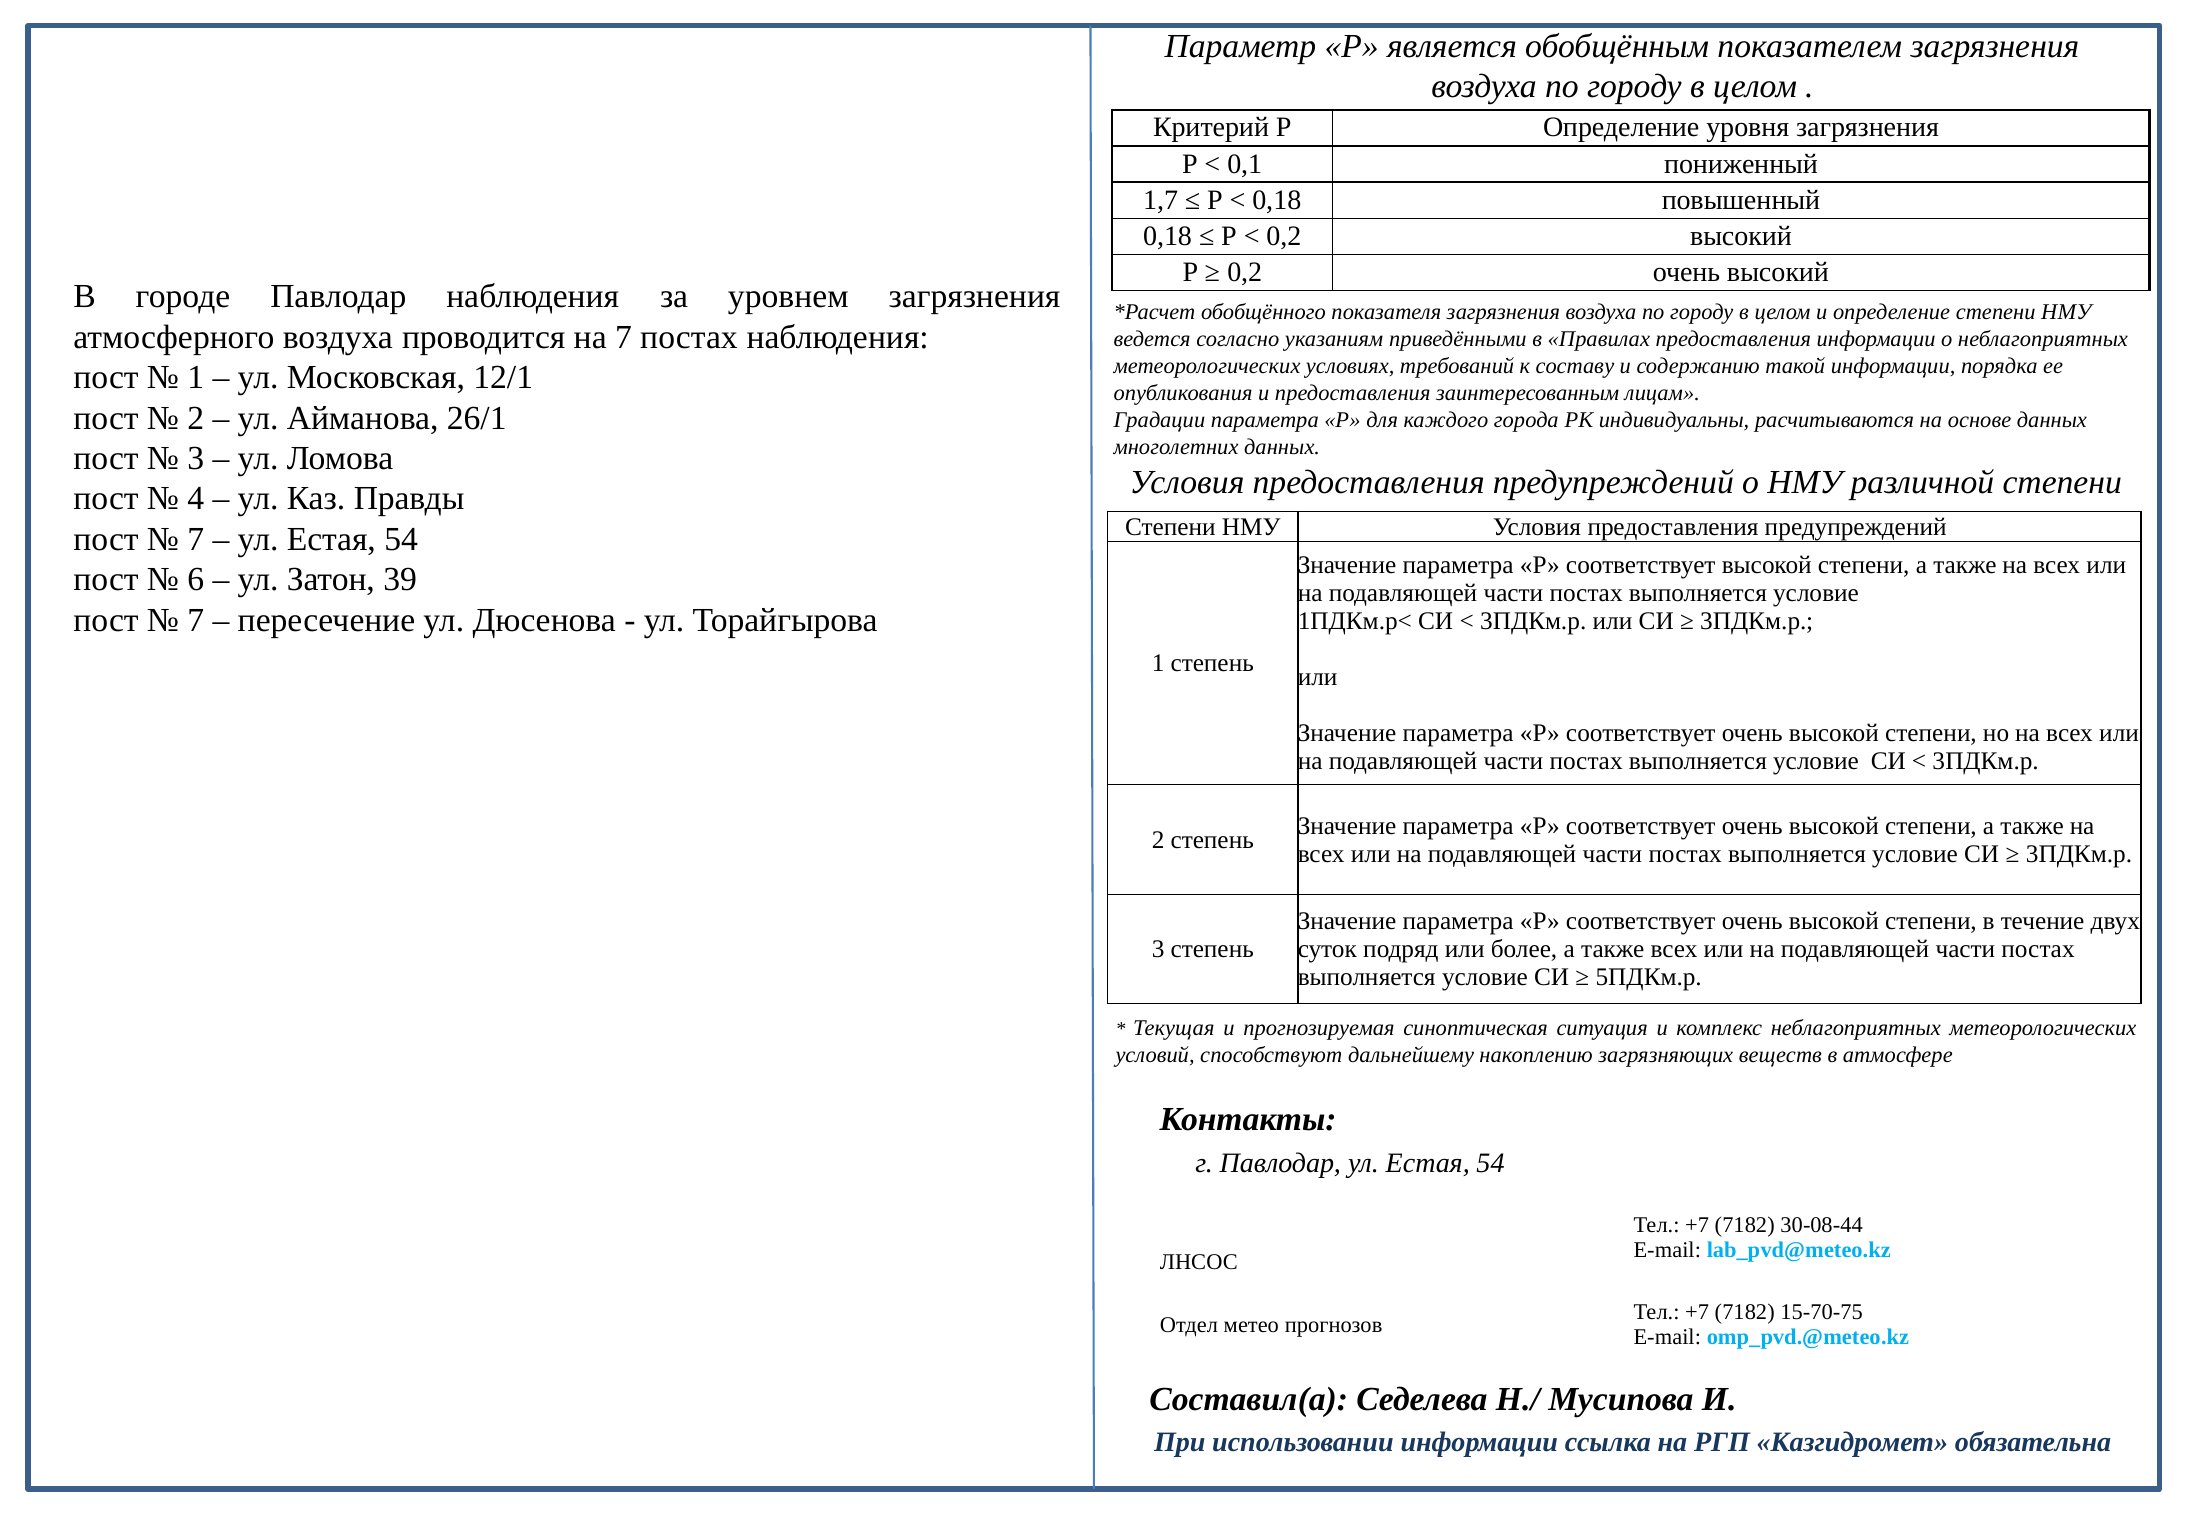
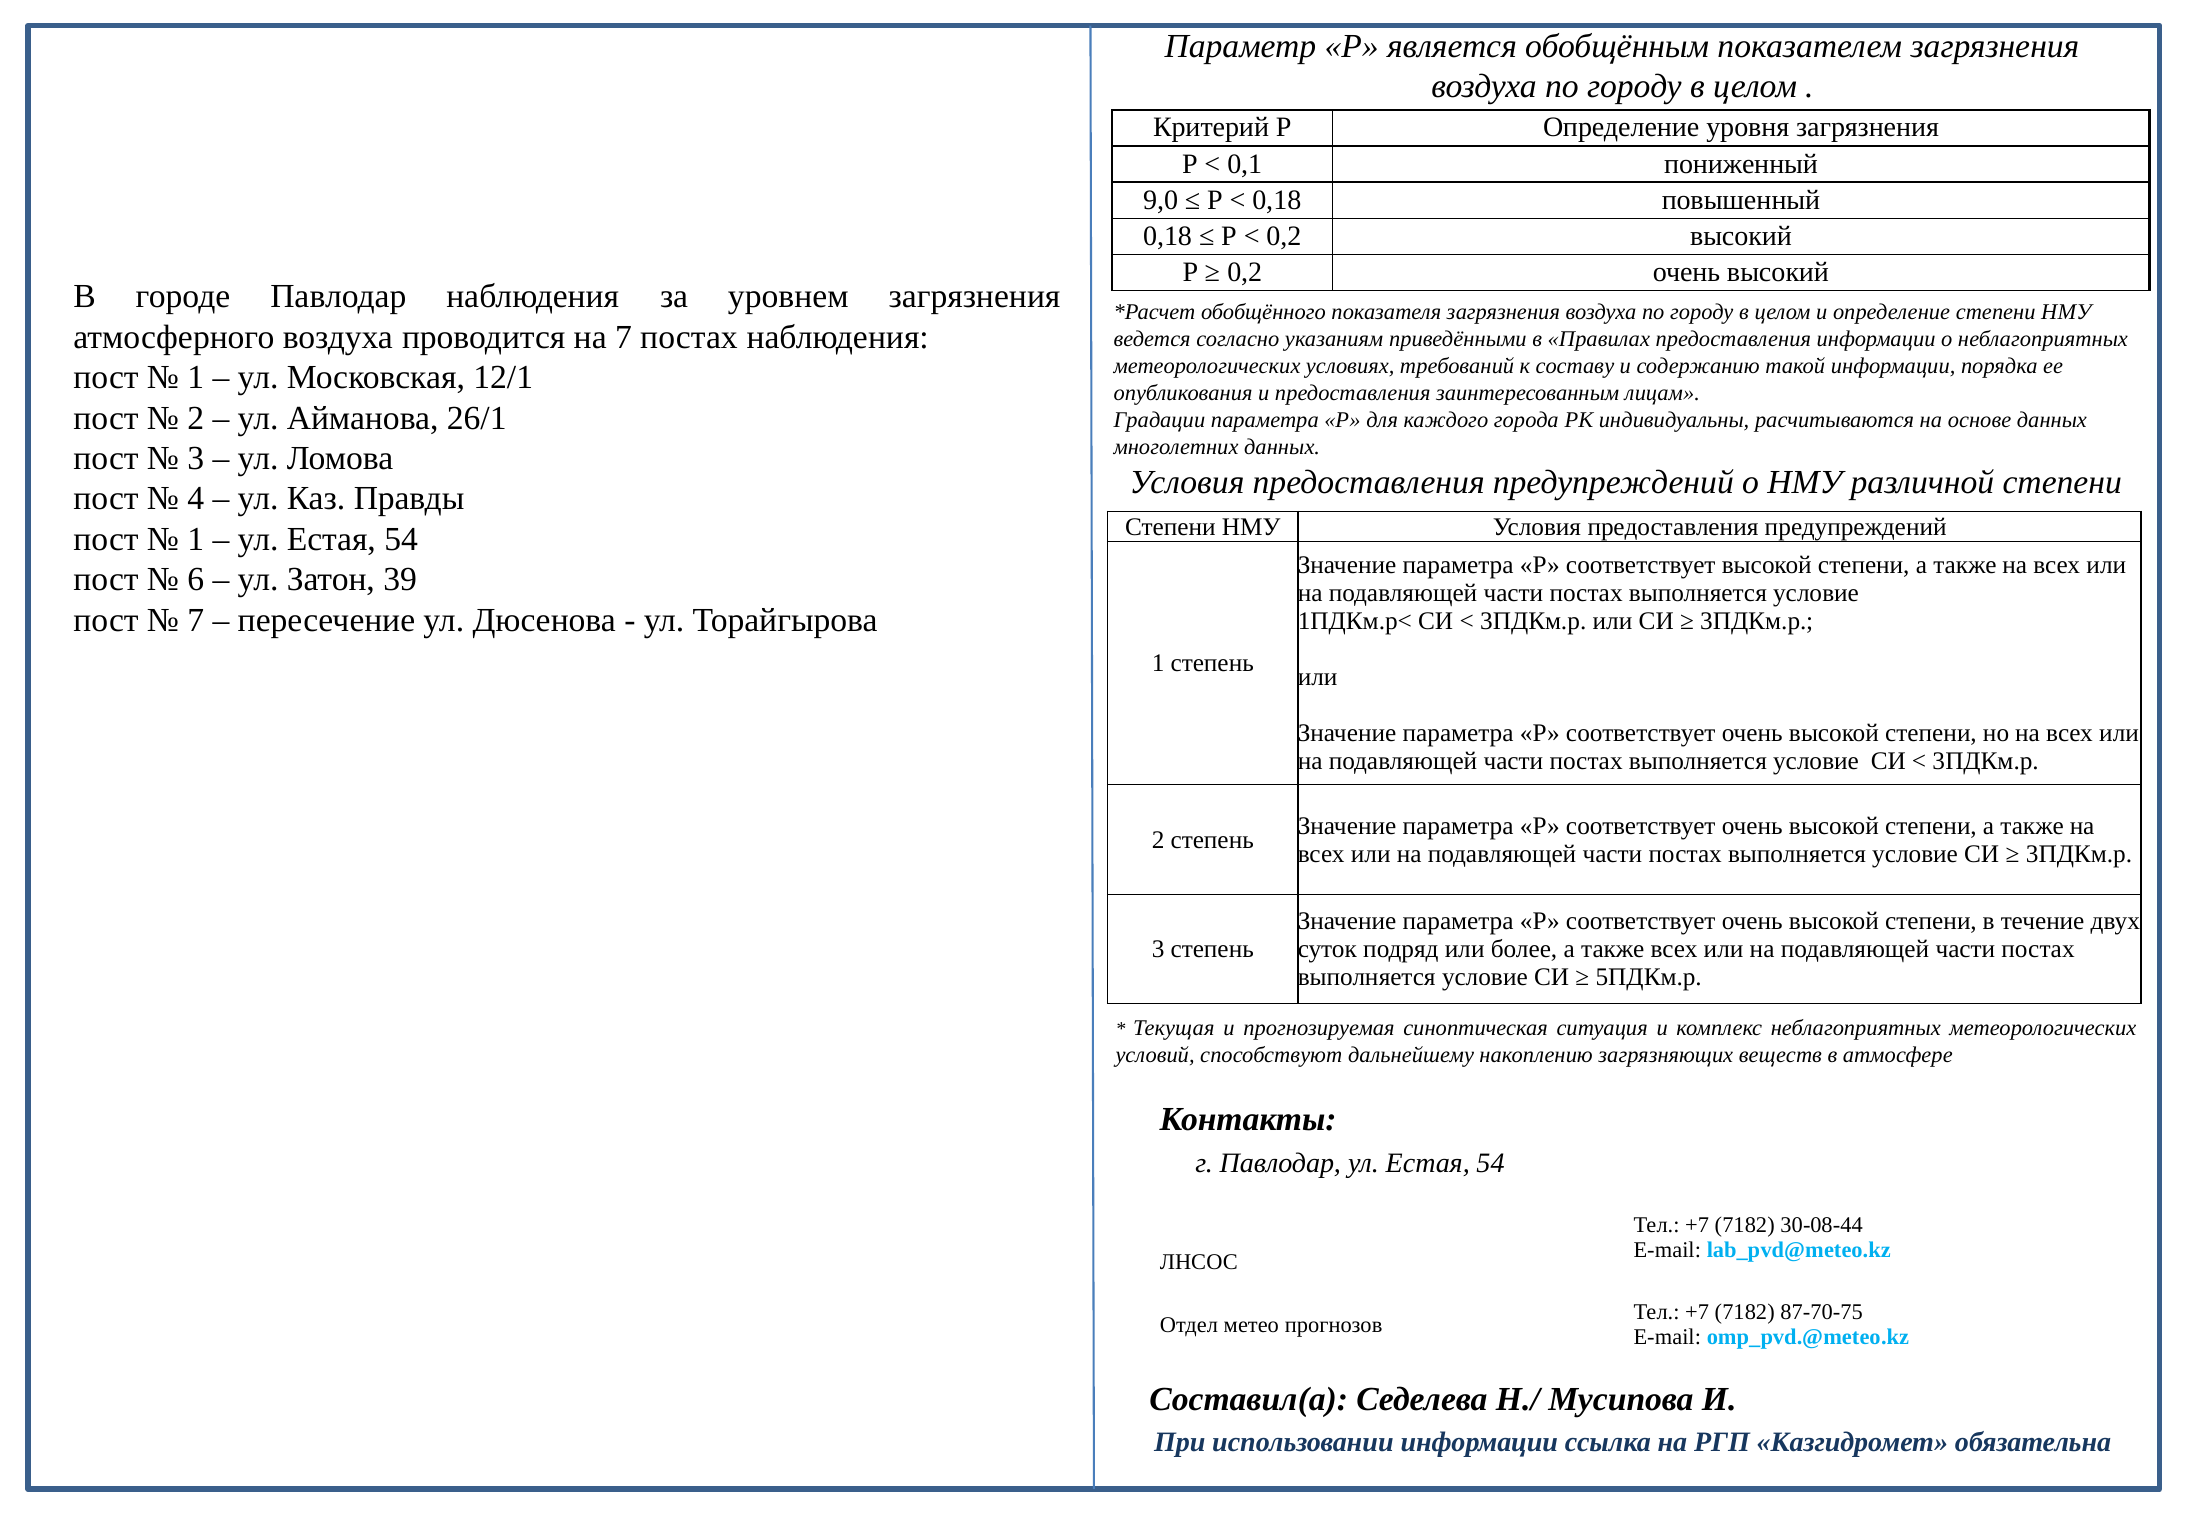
1,7: 1,7 -> 9,0 (1161, 200)
7: 7 -> 1 (196, 539)
15-70-75: 15-70-75 -> 87-70-75 (1822, 1312)
